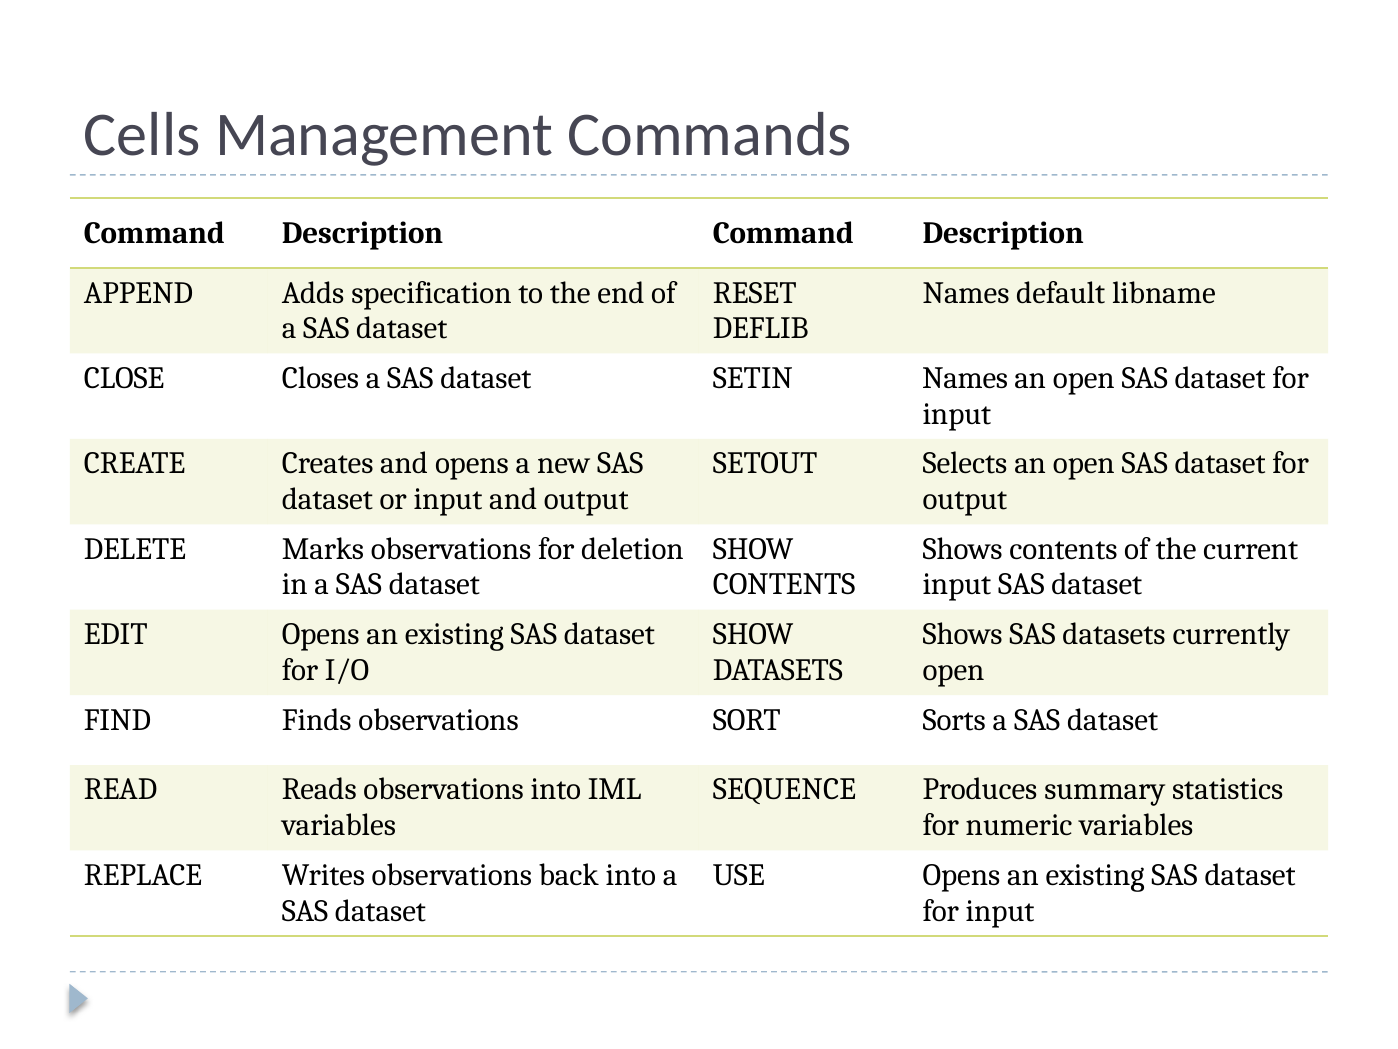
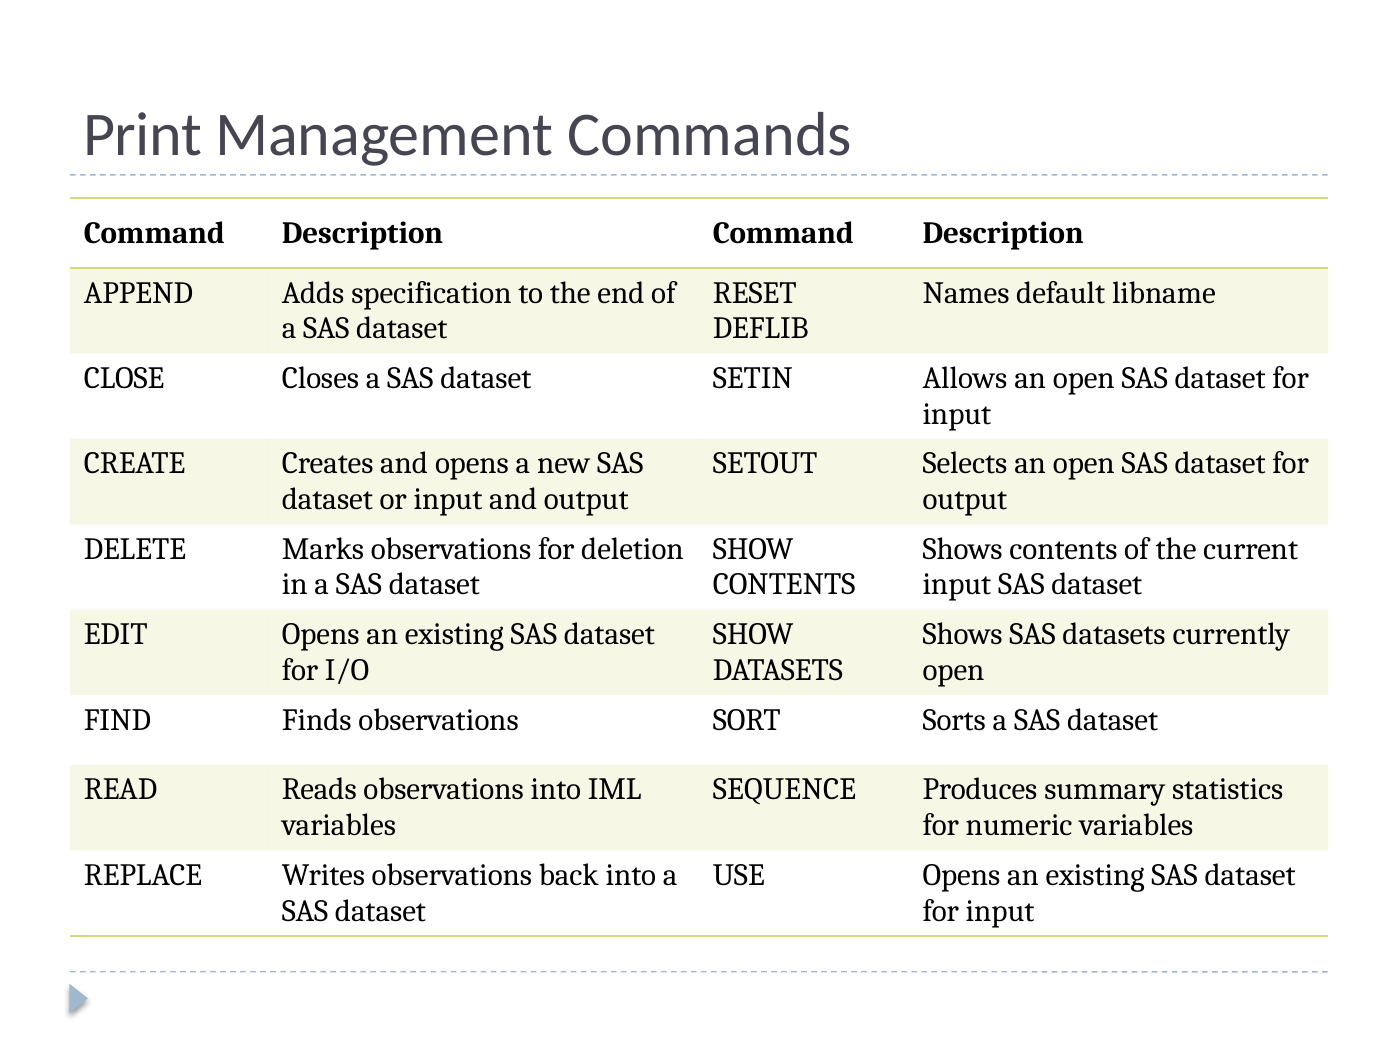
Cells: Cells -> Print (143, 135)
SETIN Names: Names -> Allows (965, 378)
